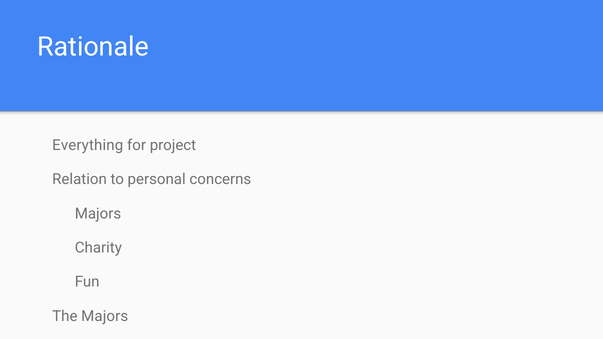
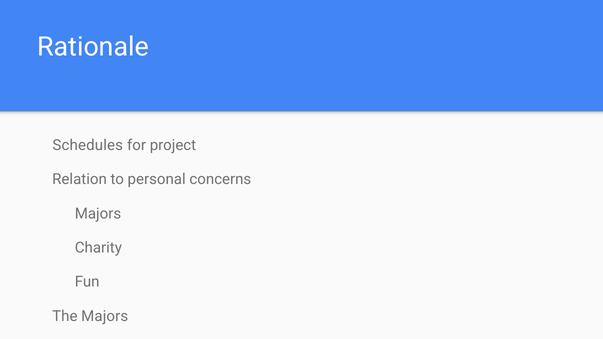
Everything: Everything -> Schedules (88, 145)
